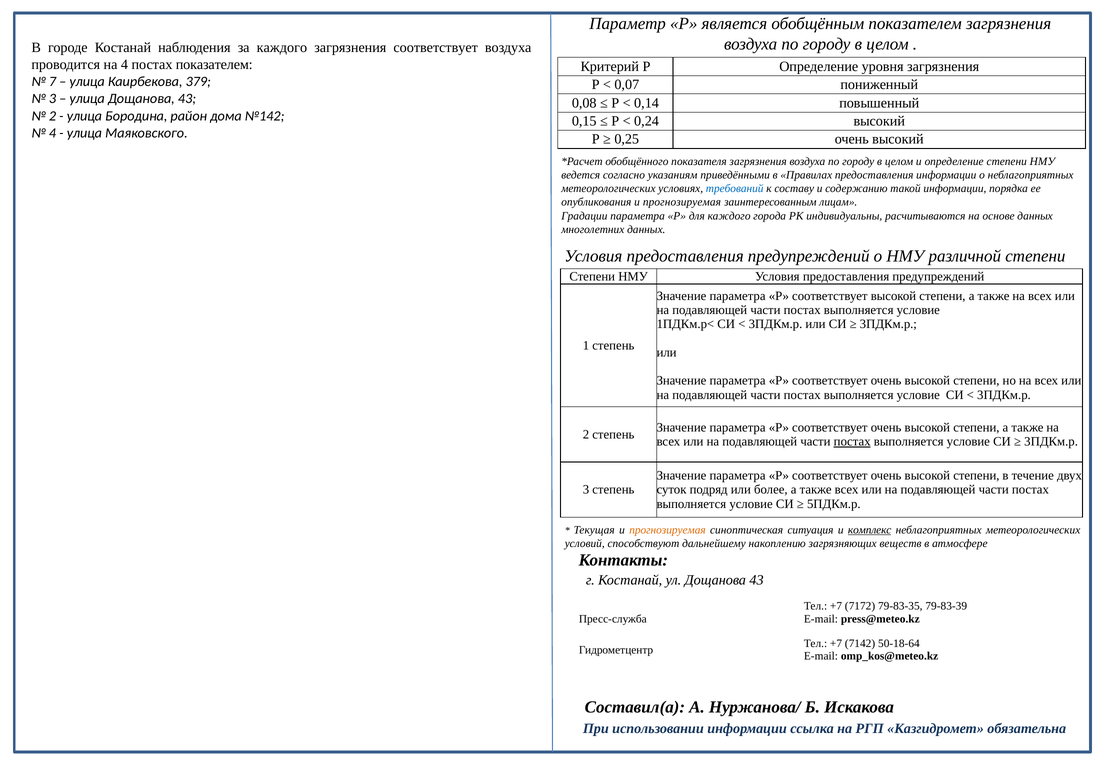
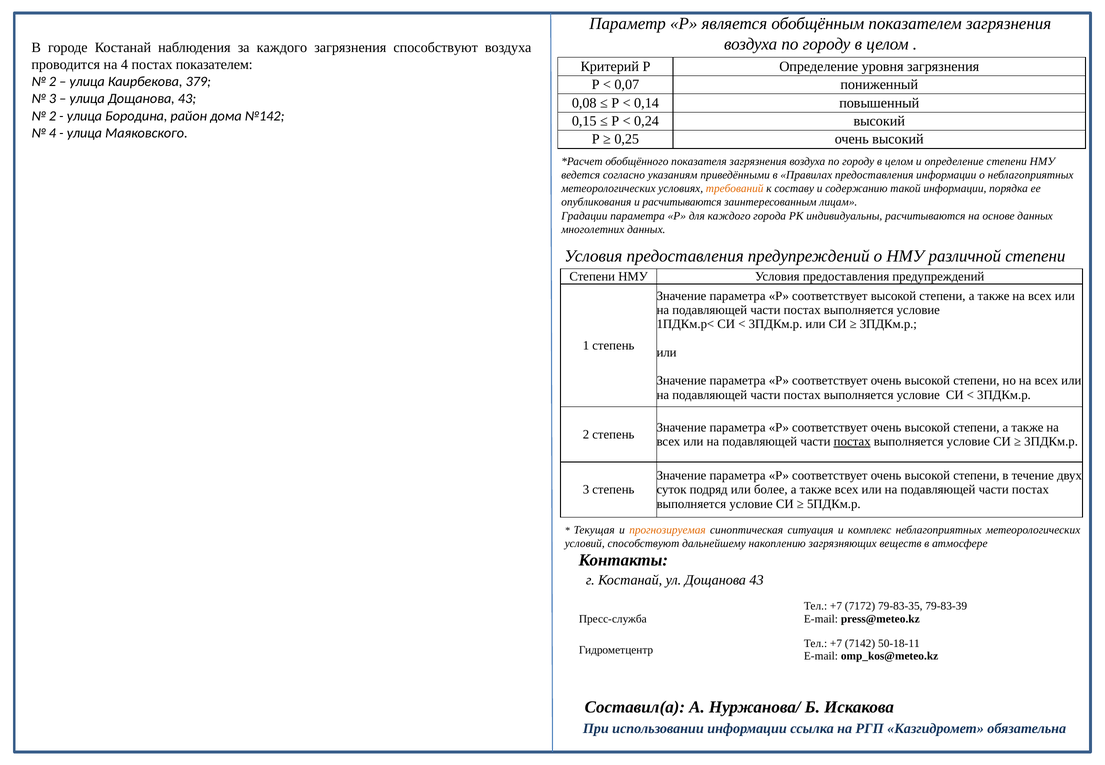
загрязнения соответствует: соответствует -> способствуют (436, 48)
7: 7 -> 2 (53, 82)
требований colour: blue -> orange (735, 189)
опубликования и прогнозируемая: прогнозируемая -> расчитываются (682, 202)
комплекс underline: present -> none (870, 530)
50-18-64: 50-18-64 -> 50-18-11 (899, 644)
